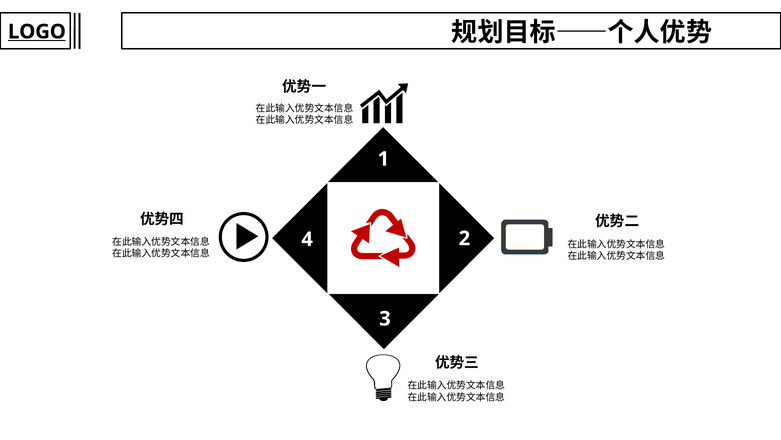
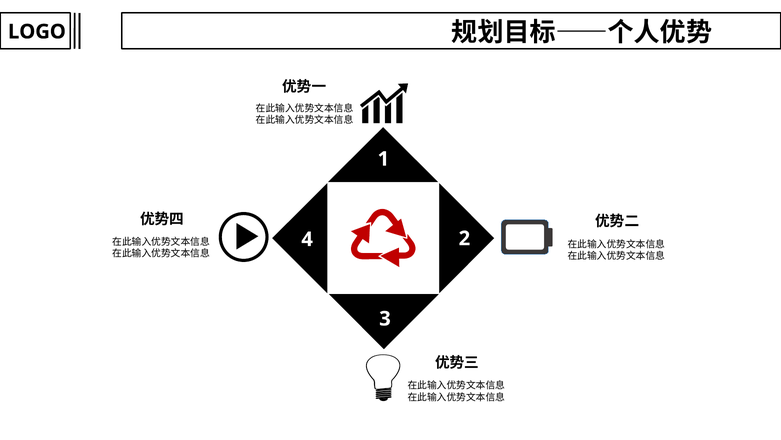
LOGO underline: present -> none (37, 32)
